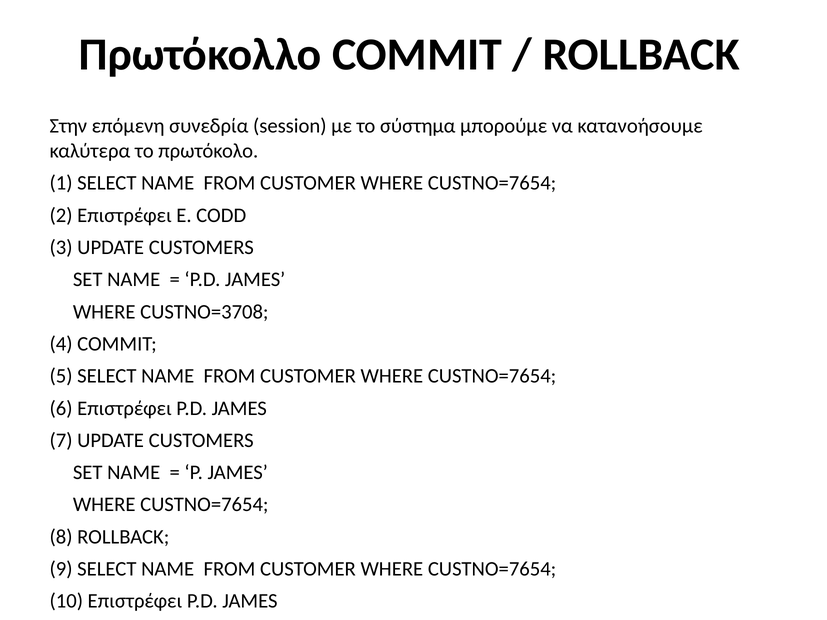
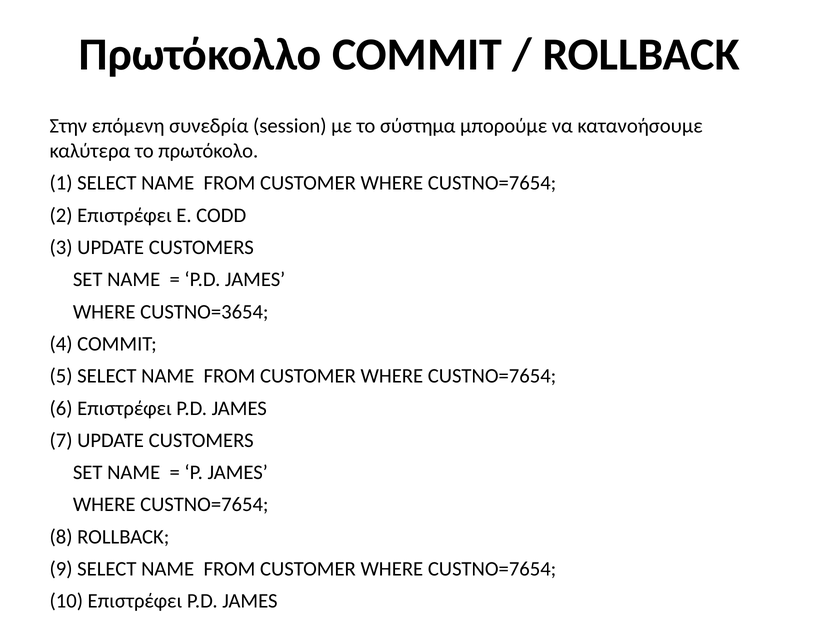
CUSTNO=3708: CUSTNO=3708 -> CUSTNO=3654 (204, 312)
